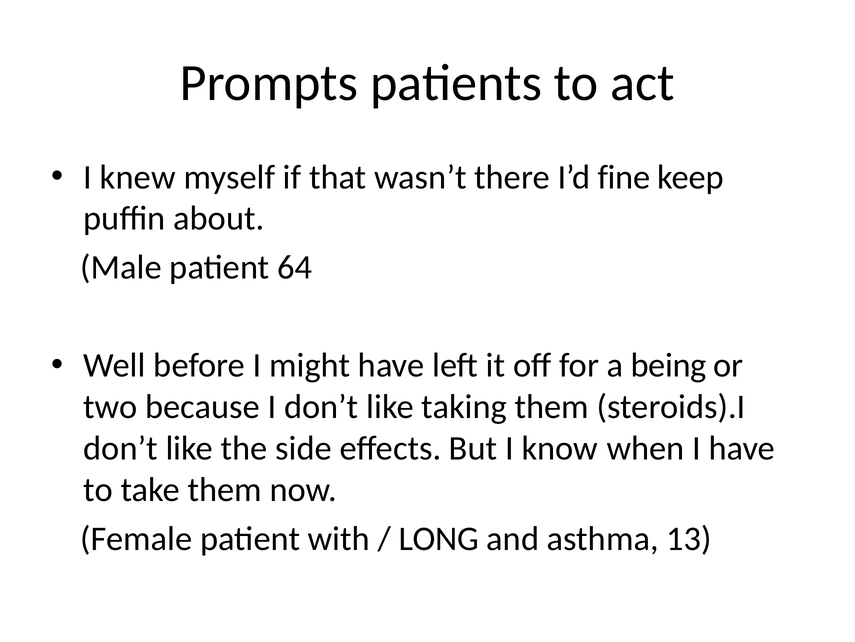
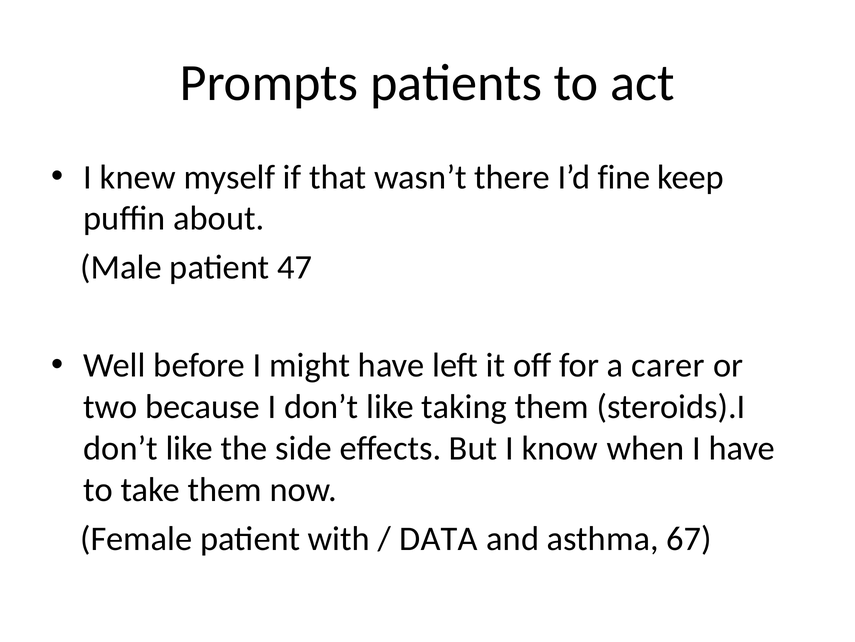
64: 64 -> 47 (295, 267)
being: being -> carer (668, 365)
LONG: LONG -> DATA (438, 538)
13: 13 -> 67 (689, 538)
